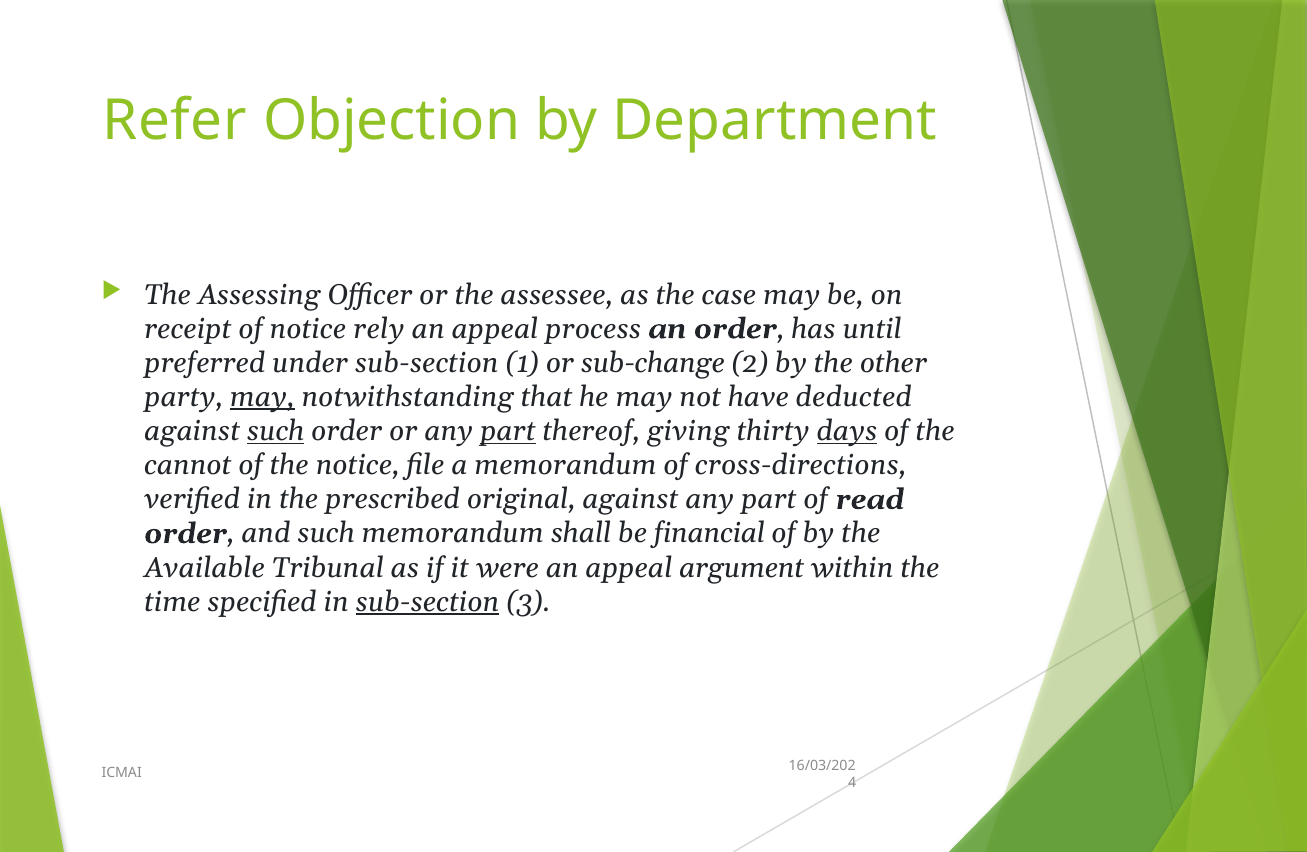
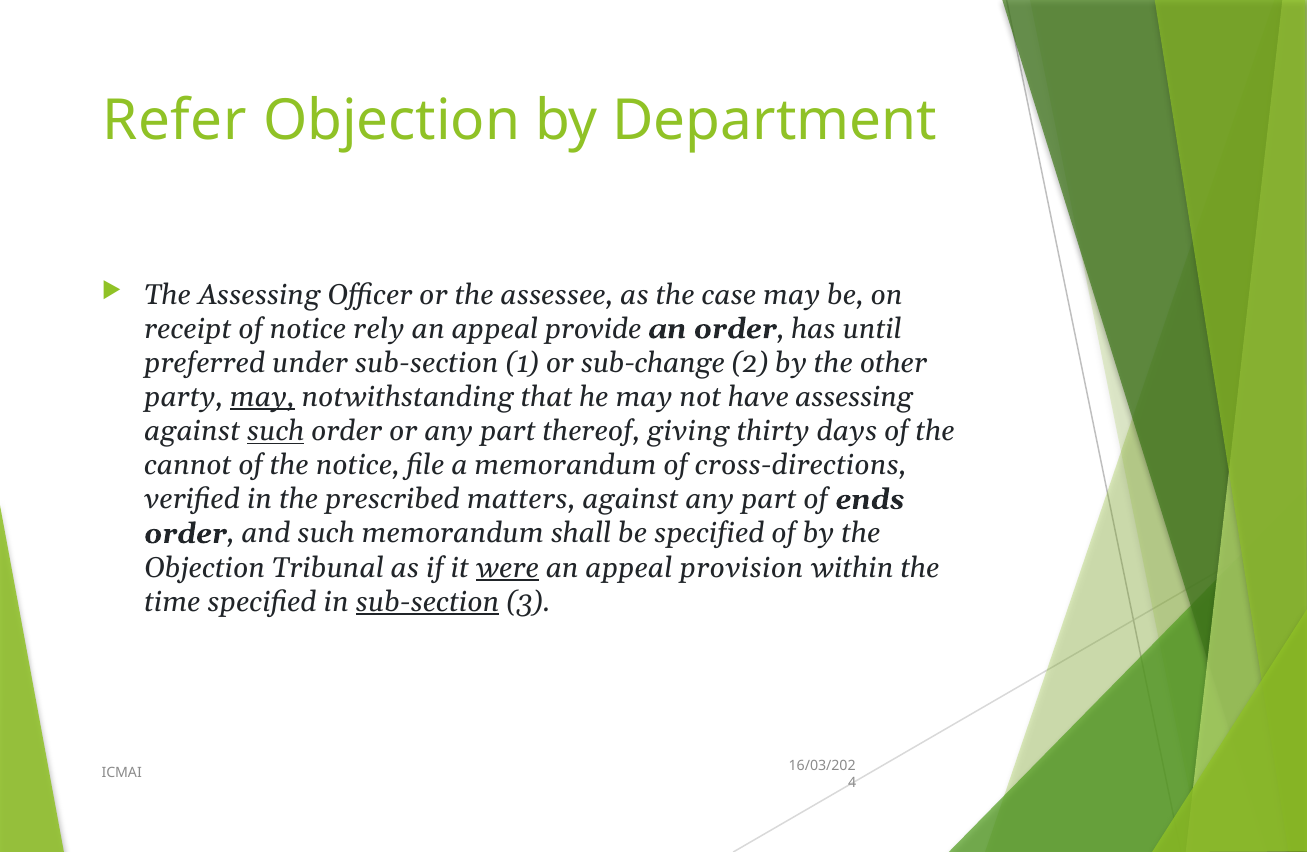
process: process -> provide (593, 329)
have deducted: deducted -> assessing (854, 397)
part underline: present -> none (508, 431)
days underline: present -> none (847, 431)
original: original -> matters (521, 500)
read: read -> ends (870, 500)
be financial: financial -> specified (709, 534)
Available: Available -> Objection (205, 568)
were underline: none -> present (507, 568)
argument: argument -> provision (741, 568)
